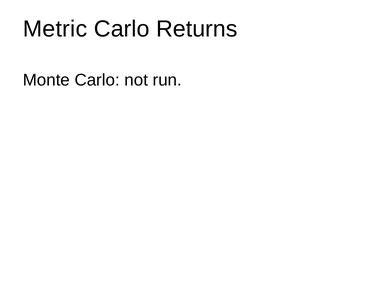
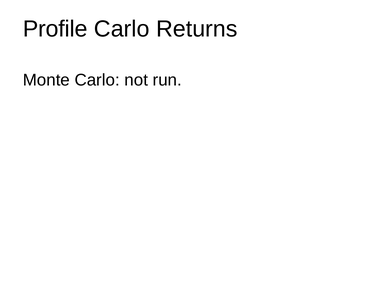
Metric: Metric -> Profile (55, 29)
